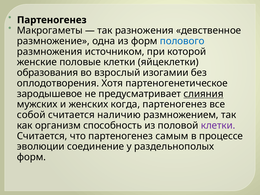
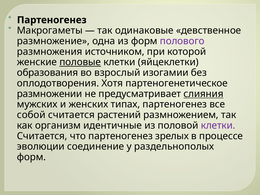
разножения: разножения -> одинаковые (144, 31)
полового colour: blue -> purple (182, 41)
половые underline: none -> present (80, 62)
зародышевое: зародышевое -> размножении (50, 94)
когда: когда -> типах (125, 104)
наличию: наличию -> растений (119, 115)
способность: способность -> идентичные (113, 125)
самым: самым -> зрелых (172, 136)
